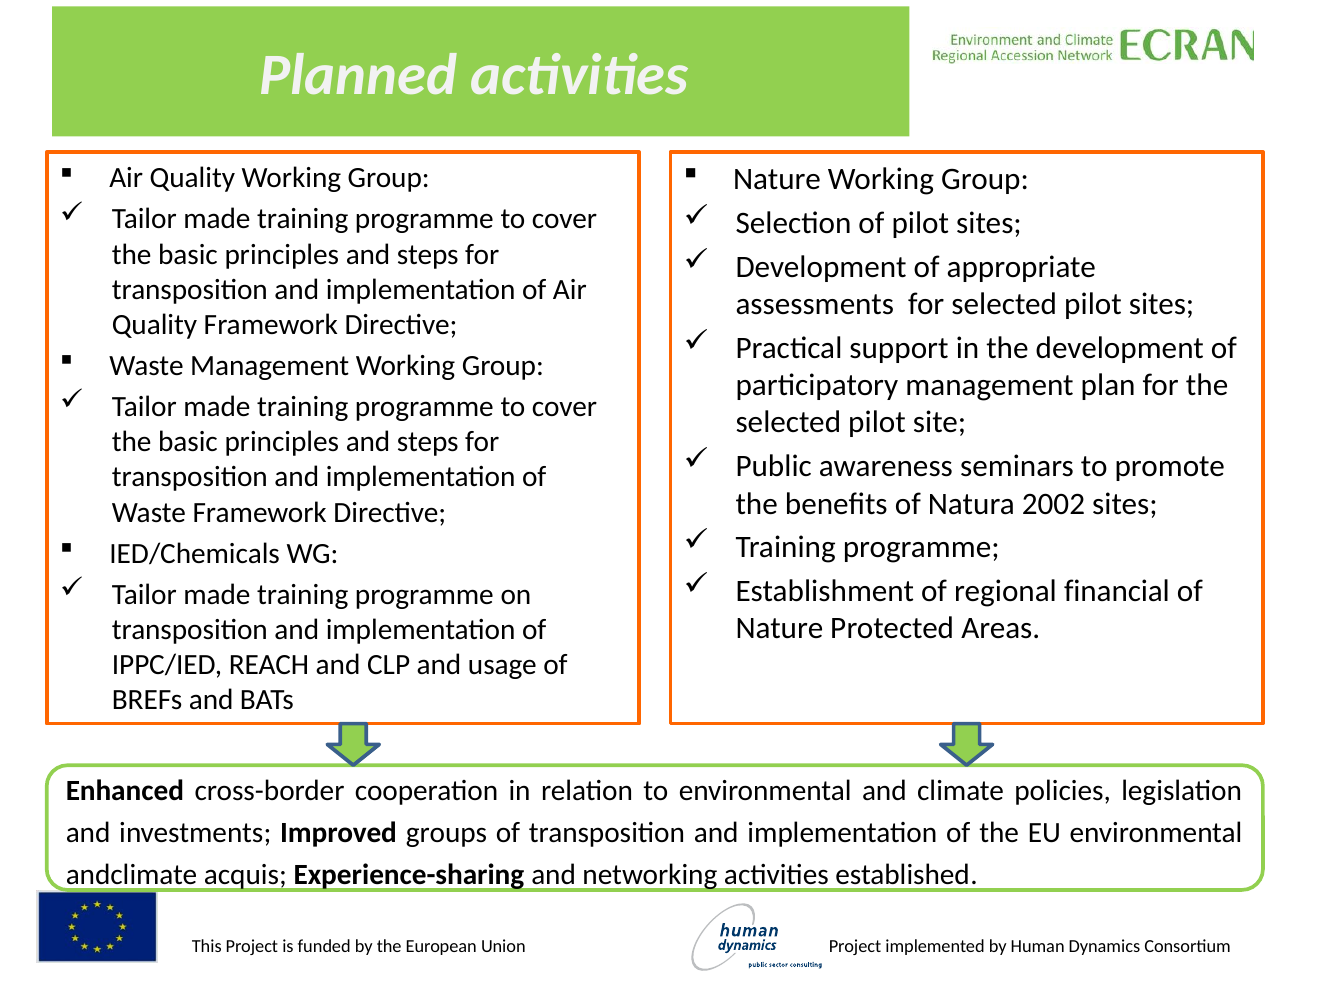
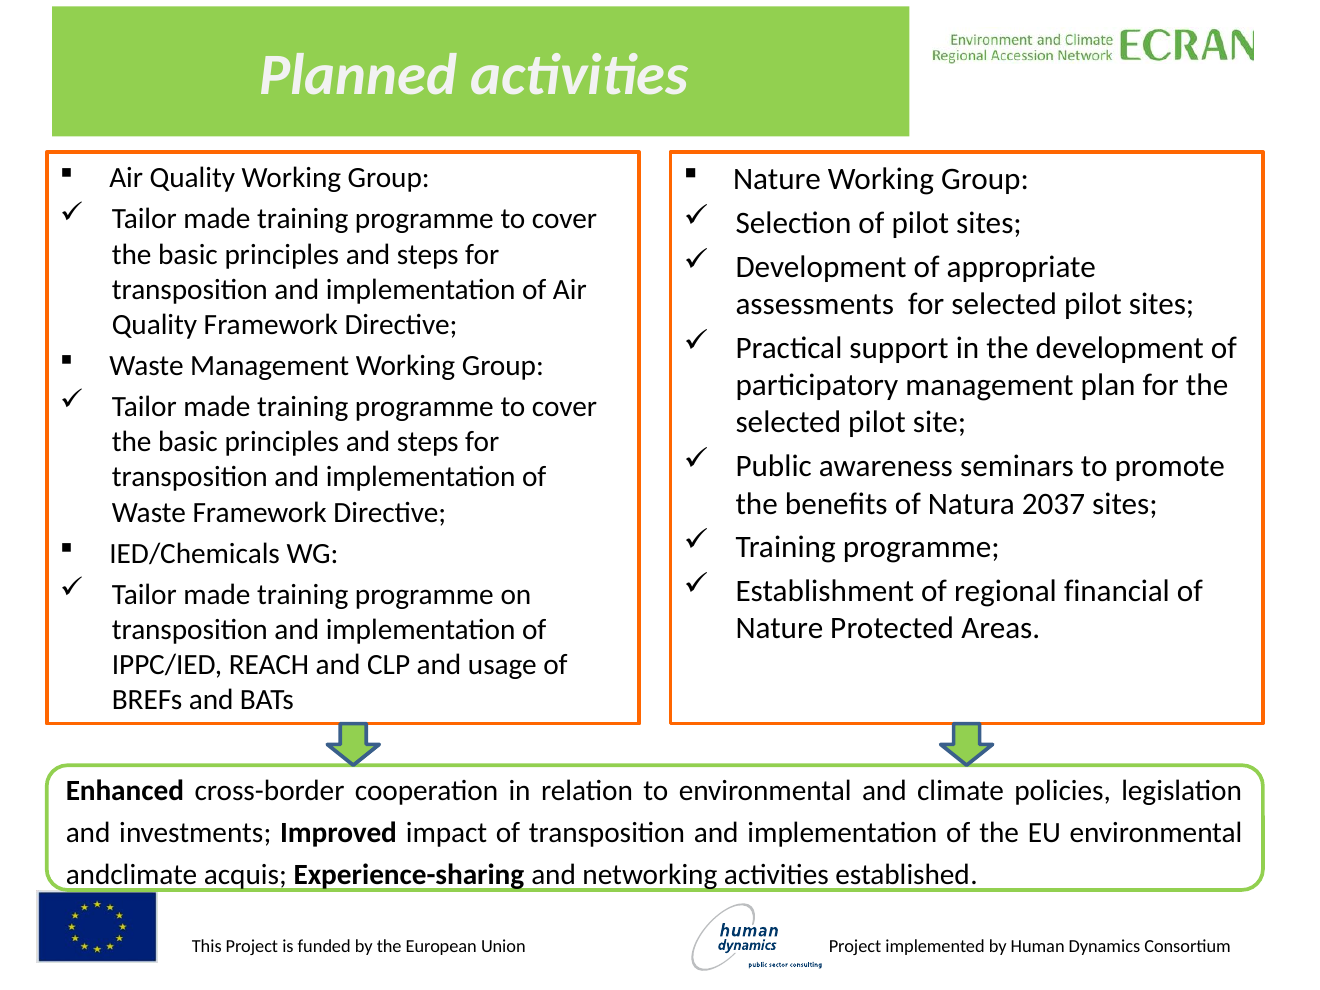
2002: 2002 -> 2037 (1053, 504)
groups: groups -> impact (446, 833)
